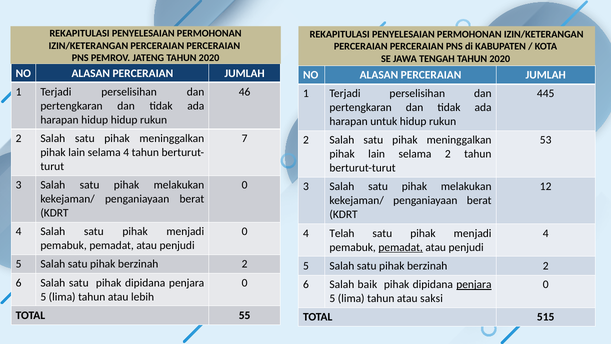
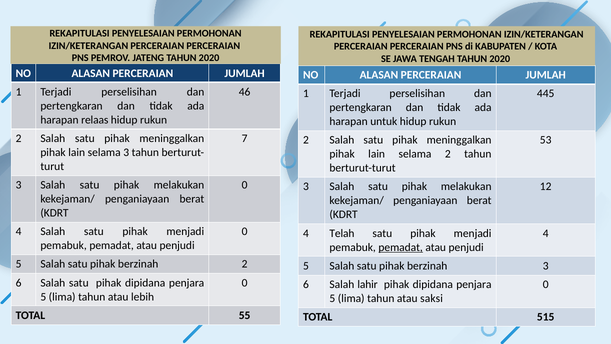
harapan hidup: hidup -> relaas (95, 120)
selama 4: 4 -> 3 (126, 152)
2: 2 -> 3 (546, 266)
baik: baik -> lahir (368, 284)
penjara underline: present -> none (474, 284)
